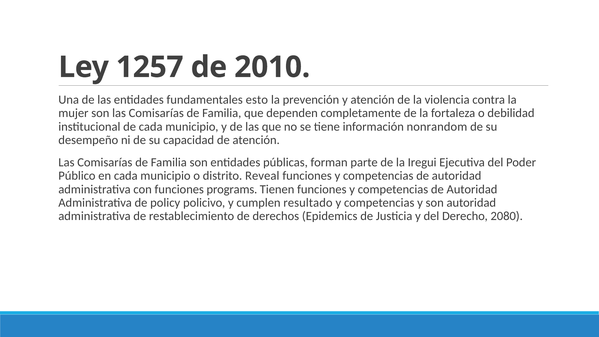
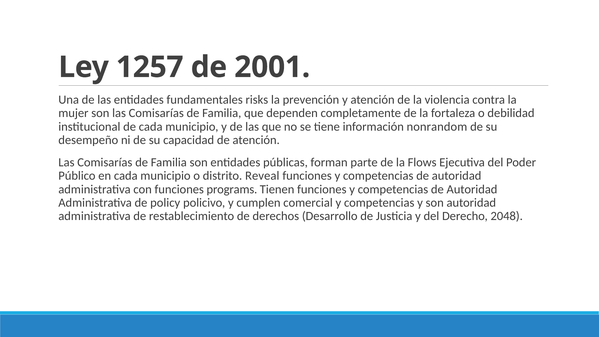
2010: 2010 -> 2001 (272, 67)
esto: esto -> risks (257, 100)
Iregui: Iregui -> Flows (422, 162)
resultado: resultado -> comercial (308, 203)
Epidemics: Epidemics -> Desarrollo (330, 216)
2080: 2080 -> 2048 (507, 216)
